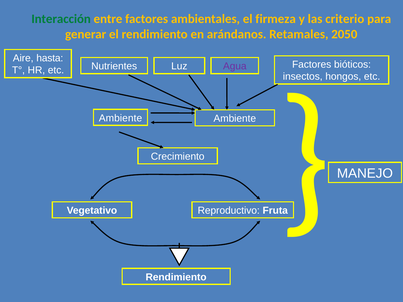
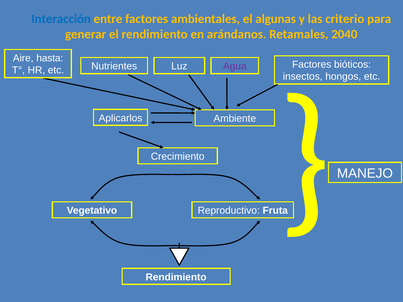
Interacción colour: green -> blue (61, 19)
firmeza: firmeza -> algunas (276, 19)
2050: 2050 -> 2040 (344, 34)
Ambiente: Ambiente -> Aplicarlos (121, 118)
